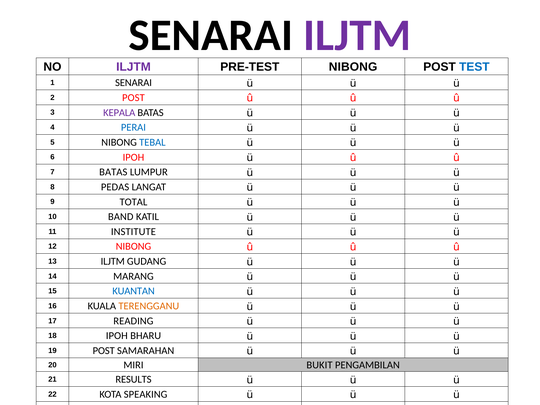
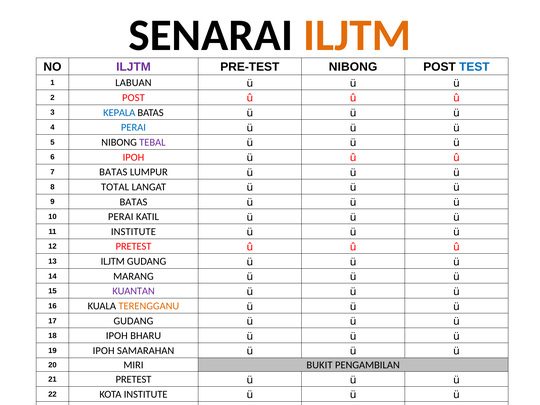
ILJTM colour: purple -> orange (357, 35)
1 SENARAI: SENARAI -> LABUAN (133, 83)
KEPALA colour: purple -> blue (119, 113)
TEBAL colour: blue -> purple (152, 142)
PEDAS: PEDAS -> TOTAL (115, 187)
9 TOTAL: TOTAL -> BATAS (133, 202)
10 BAND: BAND -> PERAI (121, 217)
12 NIBONG: NIBONG -> PRETEST (134, 247)
KUANTAN colour: blue -> purple (134, 291)
17 READING: READING -> GUDANG (133, 321)
19 POST: POST -> IPOH (104, 351)
21 RESULTS: RESULTS -> PRETEST (134, 379)
KOTA SPEAKING: SPEAKING -> INSTITUTE (146, 394)
